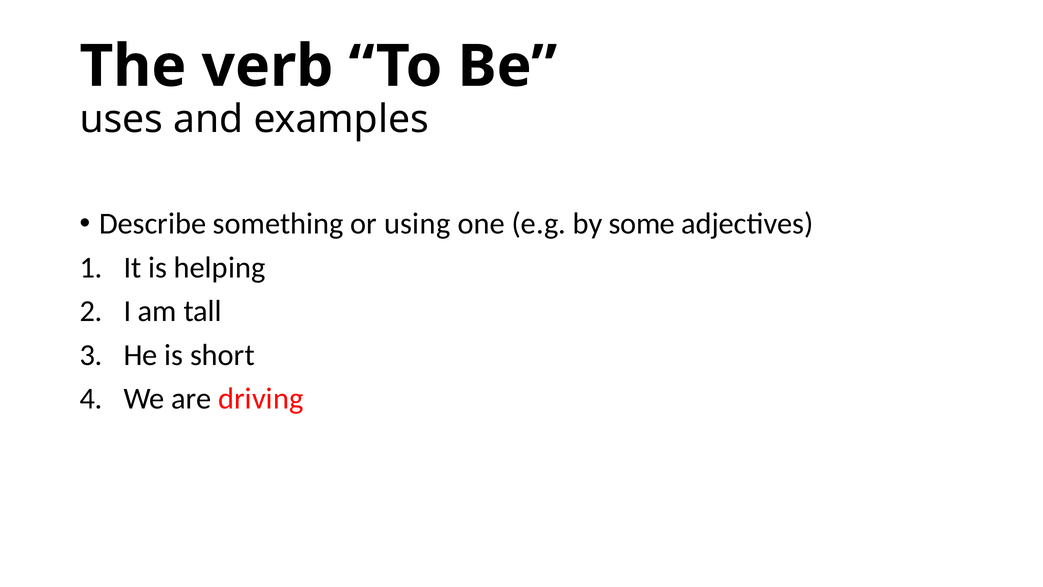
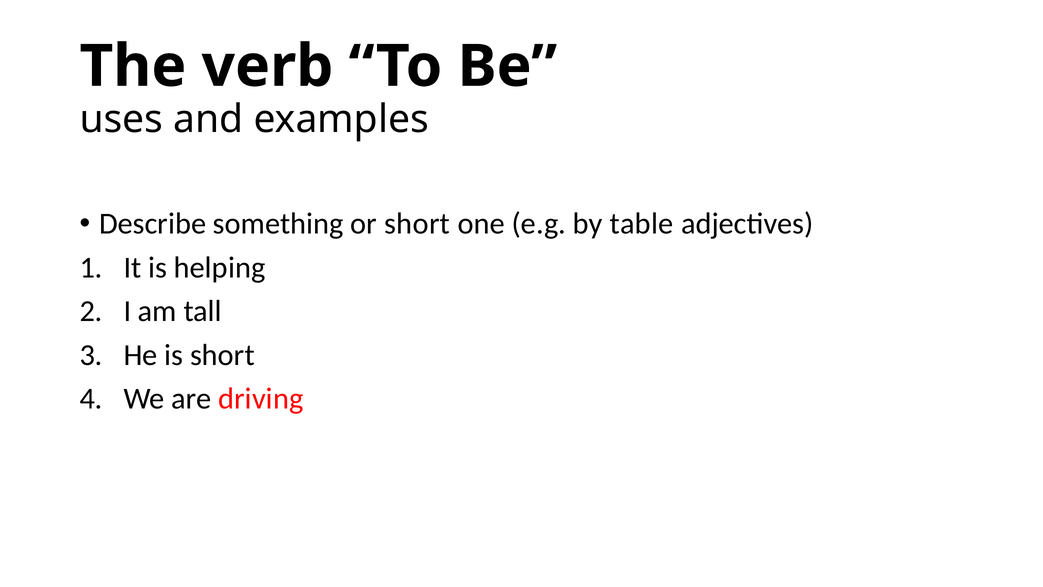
or using: using -> short (417, 224)
some: some -> table (642, 224)
